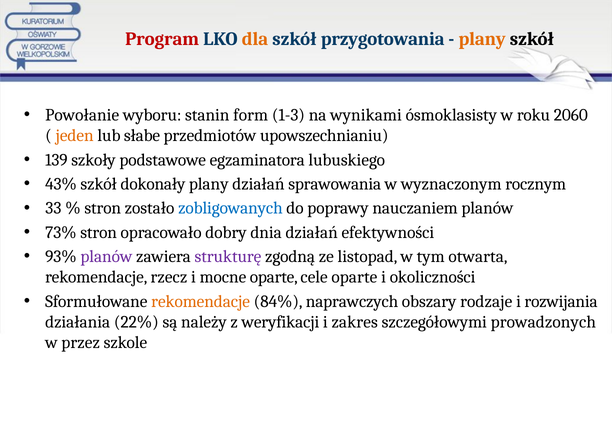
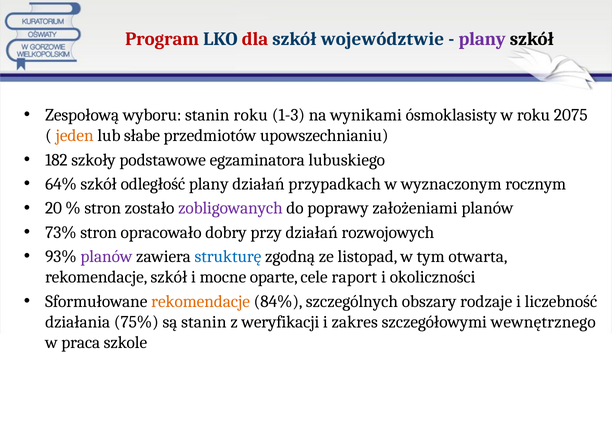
dla colour: orange -> red (255, 39)
przygotowania: przygotowania -> województwie (382, 39)
plany colour: orange -> purple (482, 39)
Powołanie: Powołanie -> Zespołową (82, 115)
stanin form: form -> roku (251, 115)
2060: 2060 -> 2075 (571, 115)
139: 139 -> 182 (56, 160)
43%: 43% -> 64% (61, 184)
dokonały: dokonały -> odległość (153, 184)
sprawowania: sprawowania -> przypadkach (335, 184)
33: 33 -> 20 (53, 208)
zobligowanych colour: blue -> purple (230, 208)
nauczaniem: nauczaniem -> założeniami (415, 208)
dnia: dnia -> przy (266, 232)
efektywności: efektywności -> rozwojowych (388, 232)
strukturę colour: purple -> blue (228, 256)
rekomendacje rzecz: rzecz -> szkół (169, 277)
cele oparte: oparte -> raport (354, 277)
naprawczych: naprawczych -> szczególnych (352, 301)
rozwijania: rozwijania -> liczebność (561, 301)
22%: 22% -> 75% (136, 322)
są należy: należy -> stanin (204, 322)
prowadzonych: prowadzonych -> wewnętrznego (543, 322)
przez: przez -> praca (81, 343)
